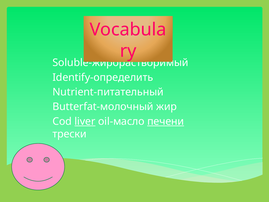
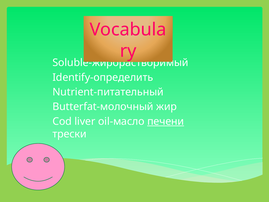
liver underline: present -> none (85, 121)
